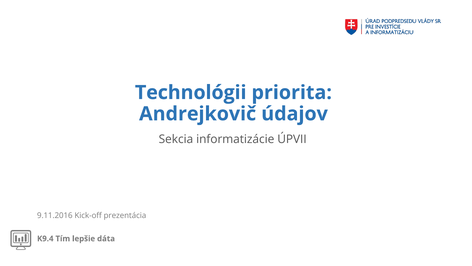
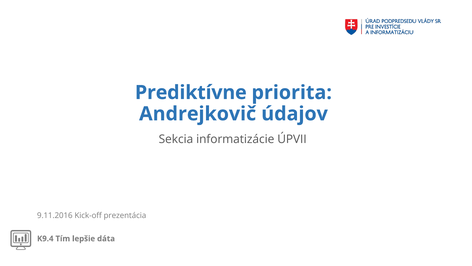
Technológii: Technológii -> Prediktívne (191, 92)
